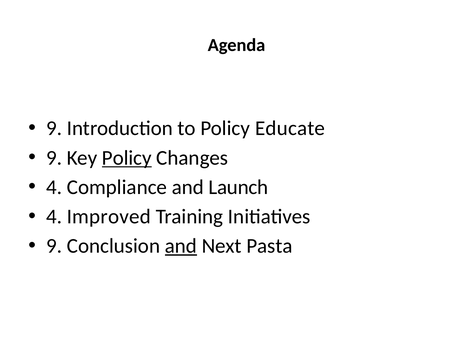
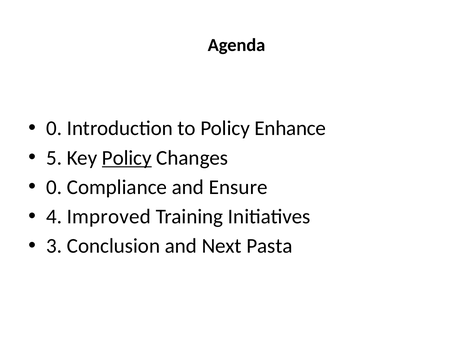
9: 9 -> 0 (54, 129)
Educate: Educate -> Enhance (290, 129)
9: 9 -> 5 (54, 158)
4: 4 -> 0 (54, 188)
Launch: Launch -> Ensure (238, 188)
9: 9 -> 3 (54, 246)
and underline: present -> none (181, 246)
